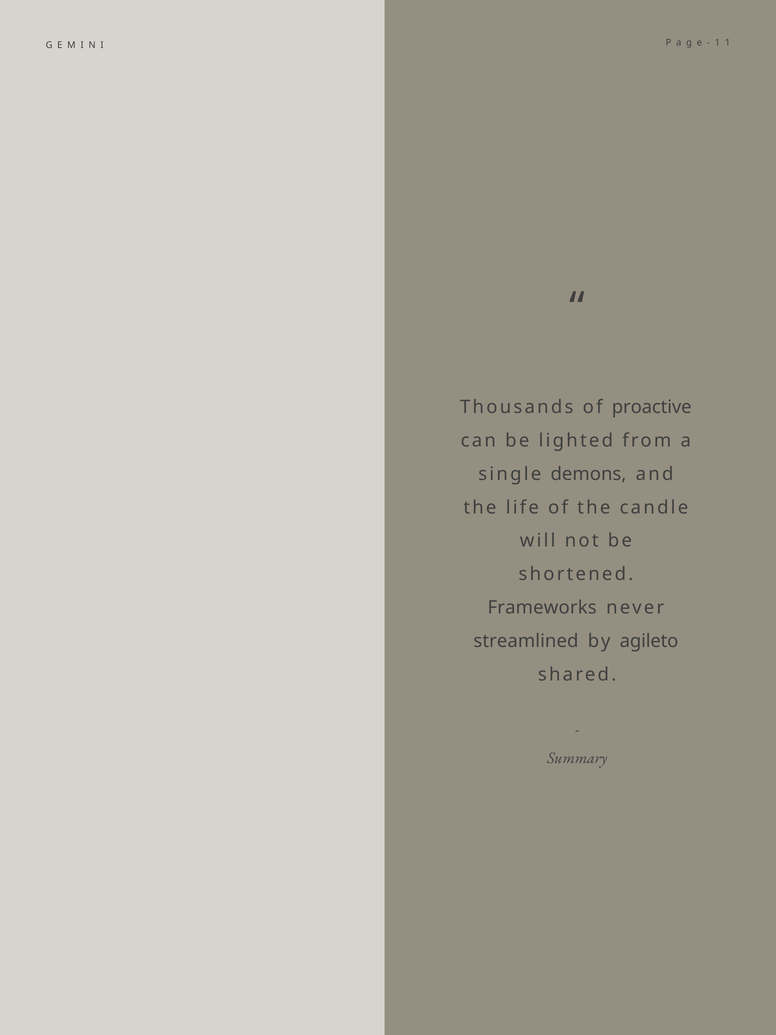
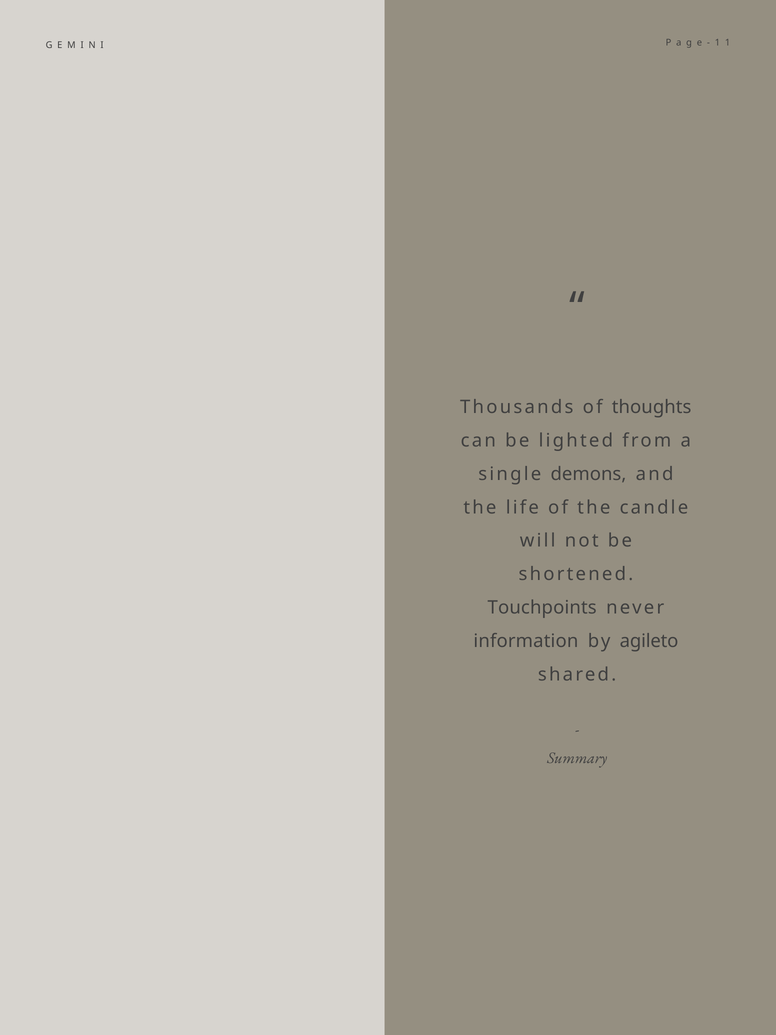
proactive: proactive -> thoughts (652, 407)
Frameworks: Frameworks -> Touchpoints (542, 607)
streamlined: streamlined -> information (526, 641)
